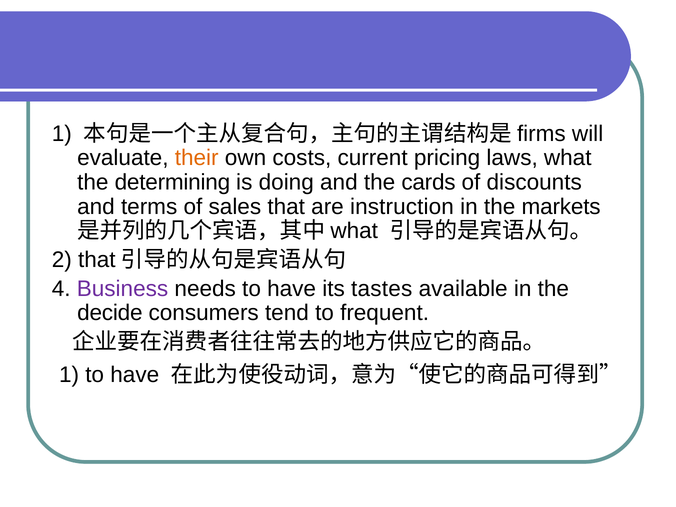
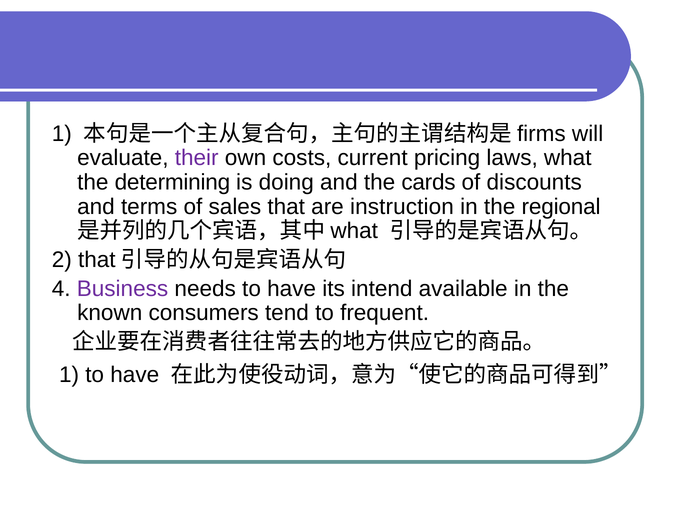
their colour: orange -> purple (197, 158)
markets: markets -> regional (561, 207)
tastes: tastes -> intend (382, 289)
decide: decide -> known (110, 313)
